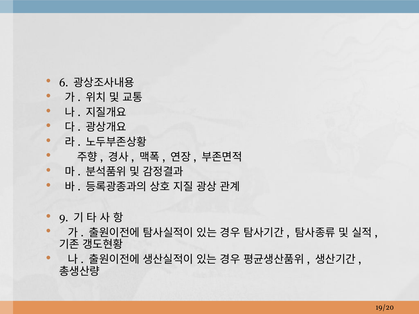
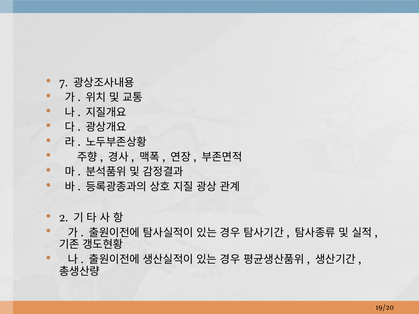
6: 6 -> 7 (64, 83)
9: 9 -> 2 (64, 218)
